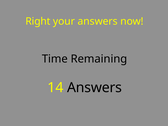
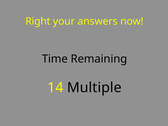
14 Answers: Answers -> Multiple (94, 88)
